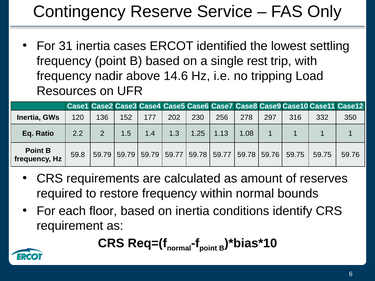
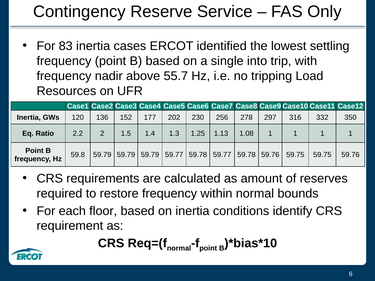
31: 31 -> 83 (66, 46)
rest: rest -> into (257, 61)
14.6: 14.6 -> 55.7 (176, 76)
